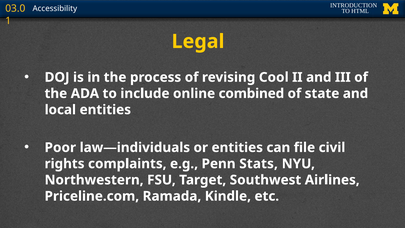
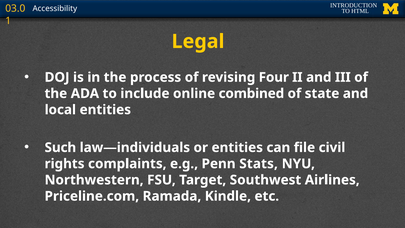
Cool: Cool -> Four (274, 77)
Poor: Poor -> Such (60, 147)
